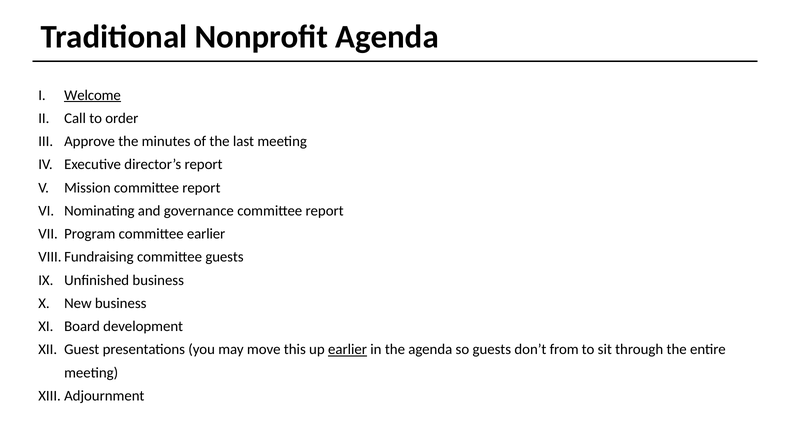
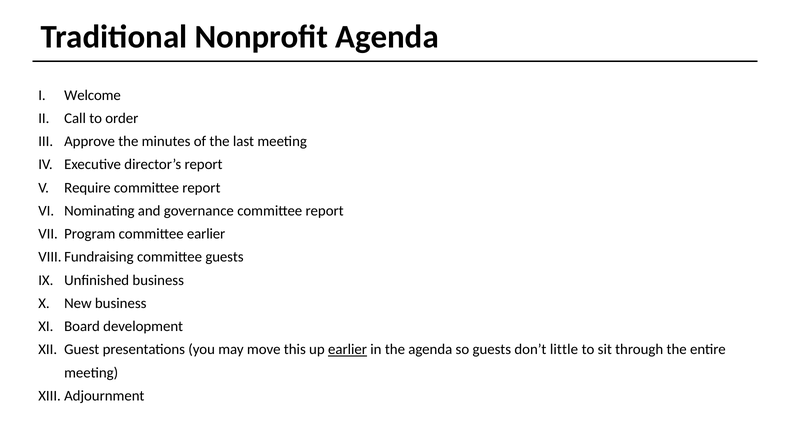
Welcome underline: present -> none (93, 95)
Mission: Mission -> Require (87, 188)
from: from -> little (564, 349)
